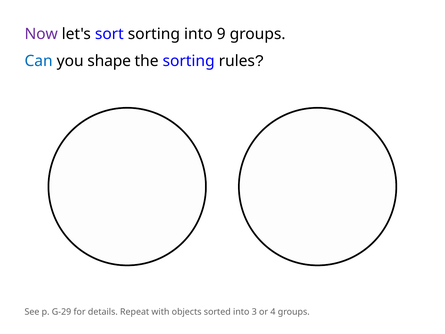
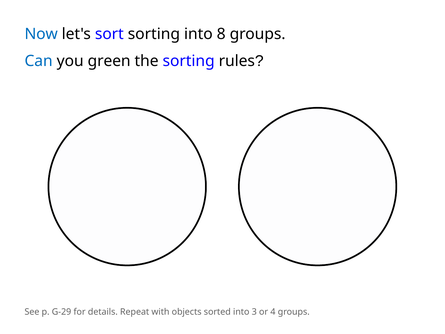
Now colour: purple -> blue (41, 34)
9: 9 -> 8 (221, 34)
shape: shape -> green (109, 61)
